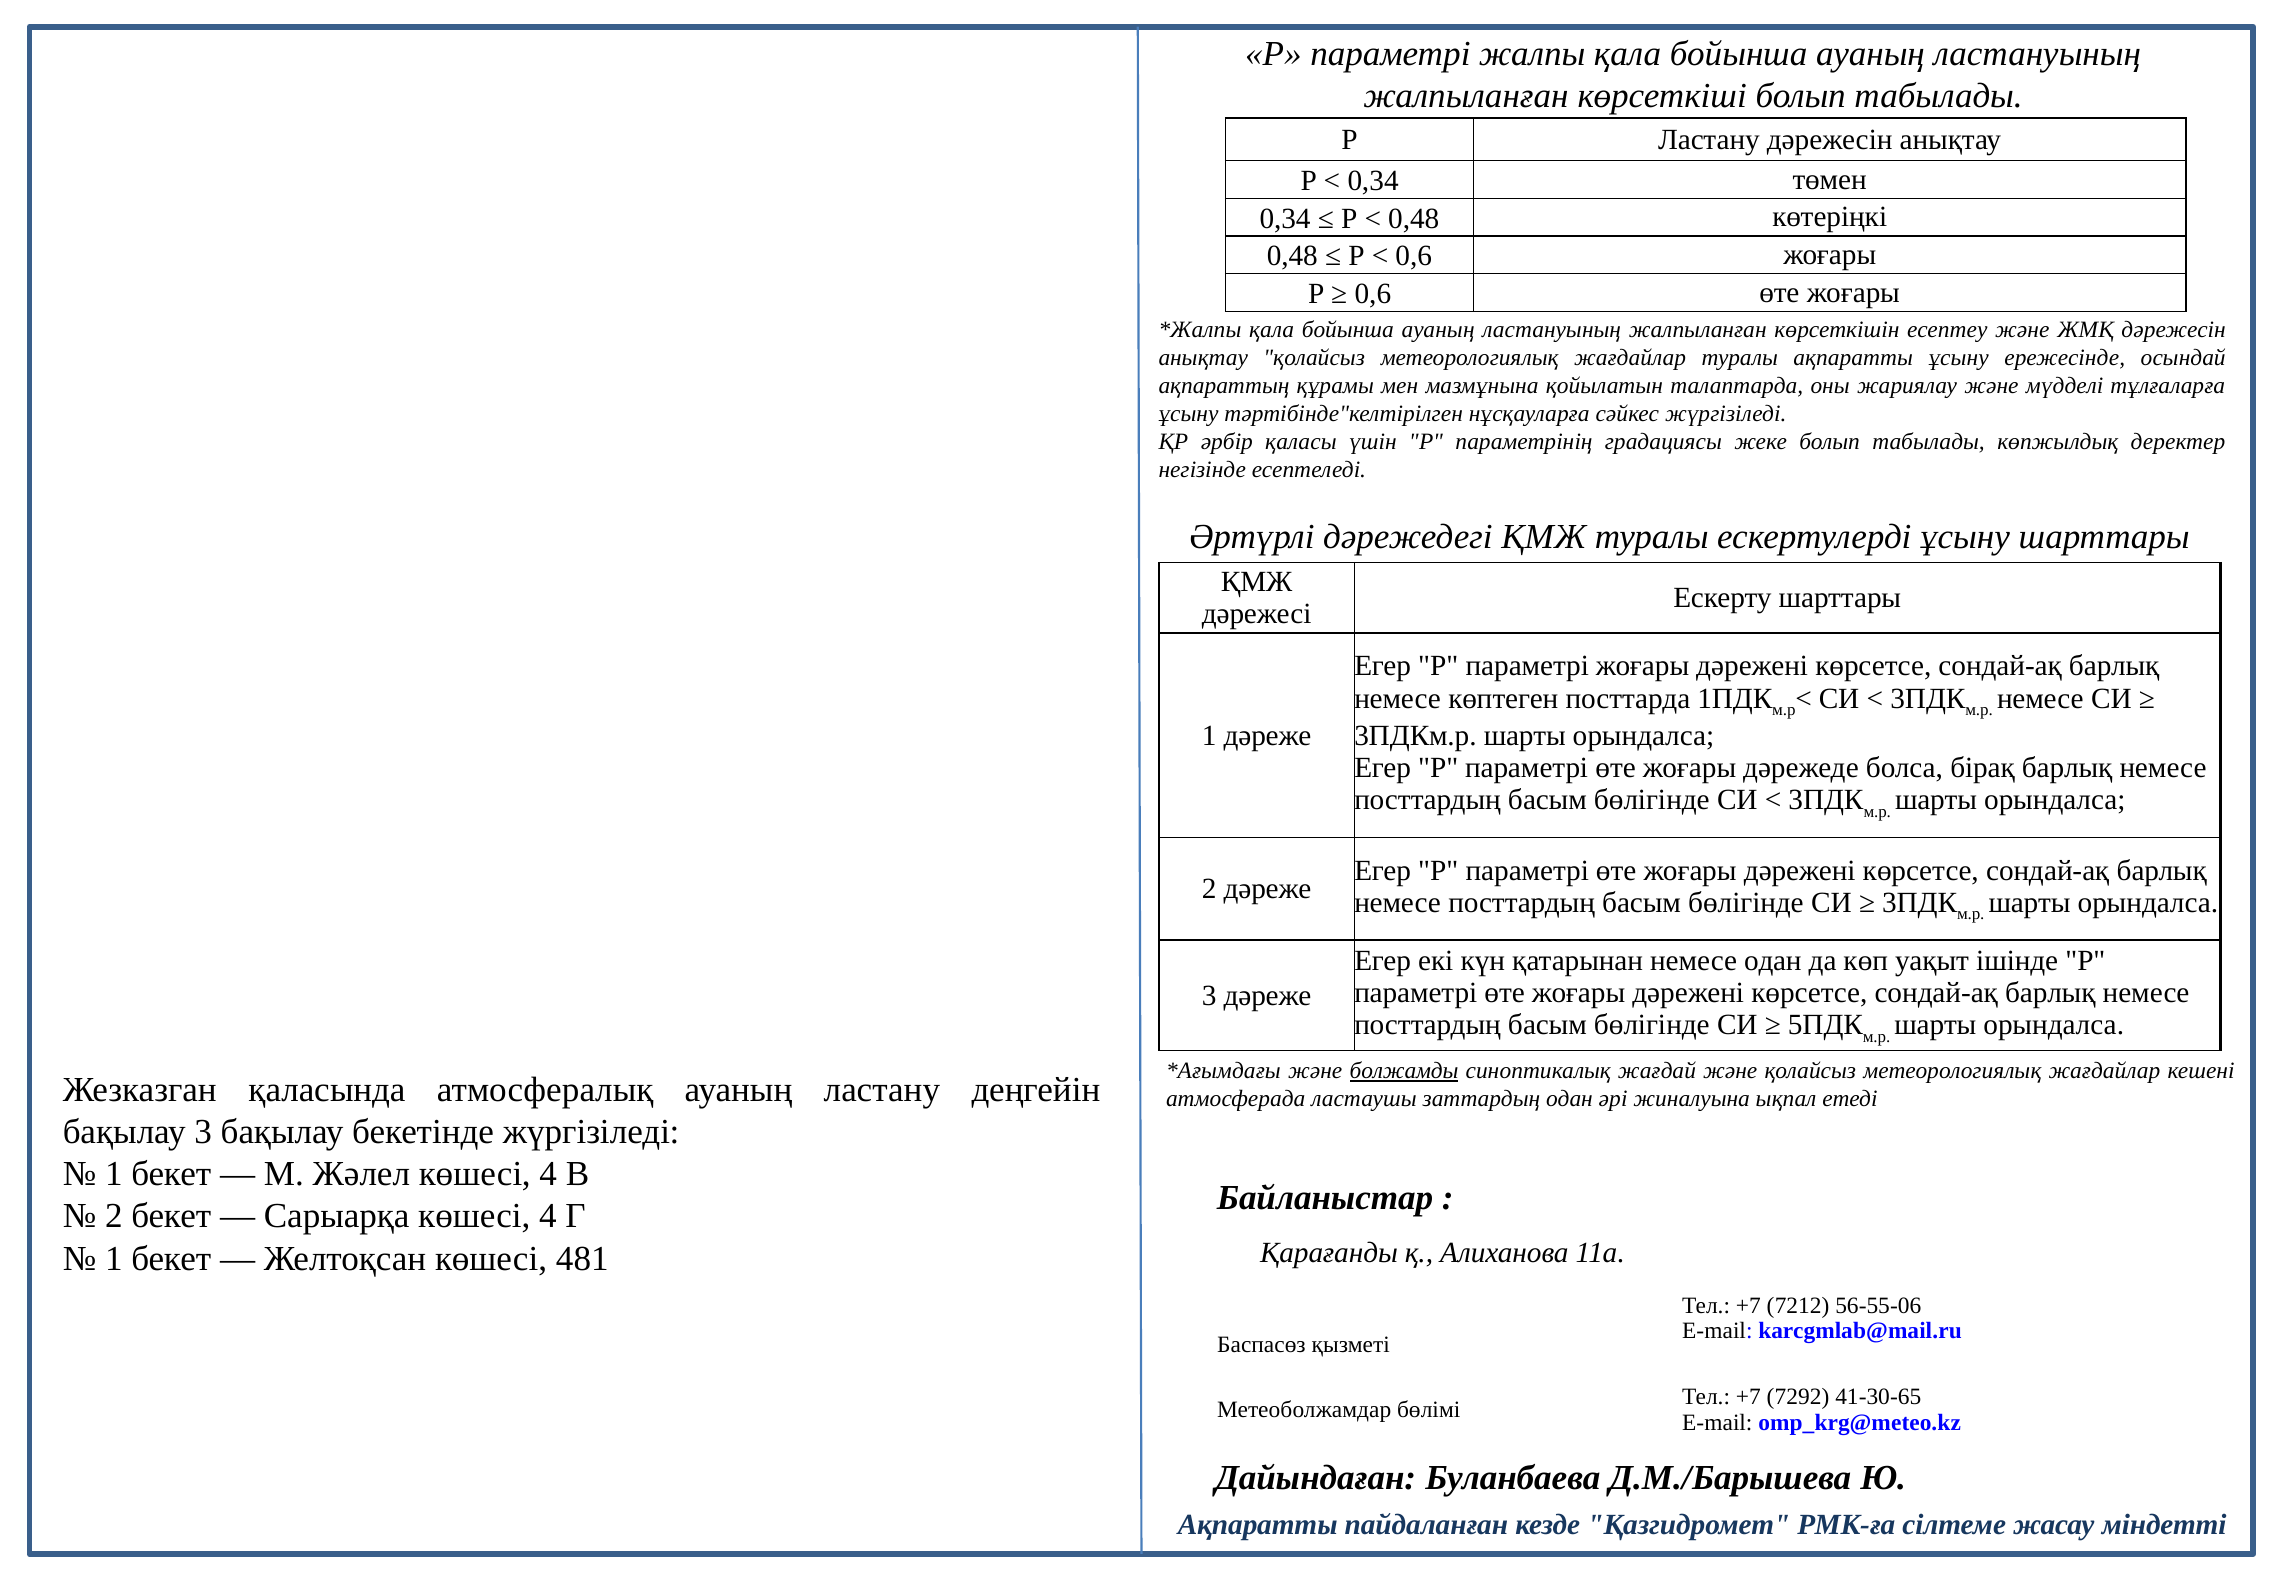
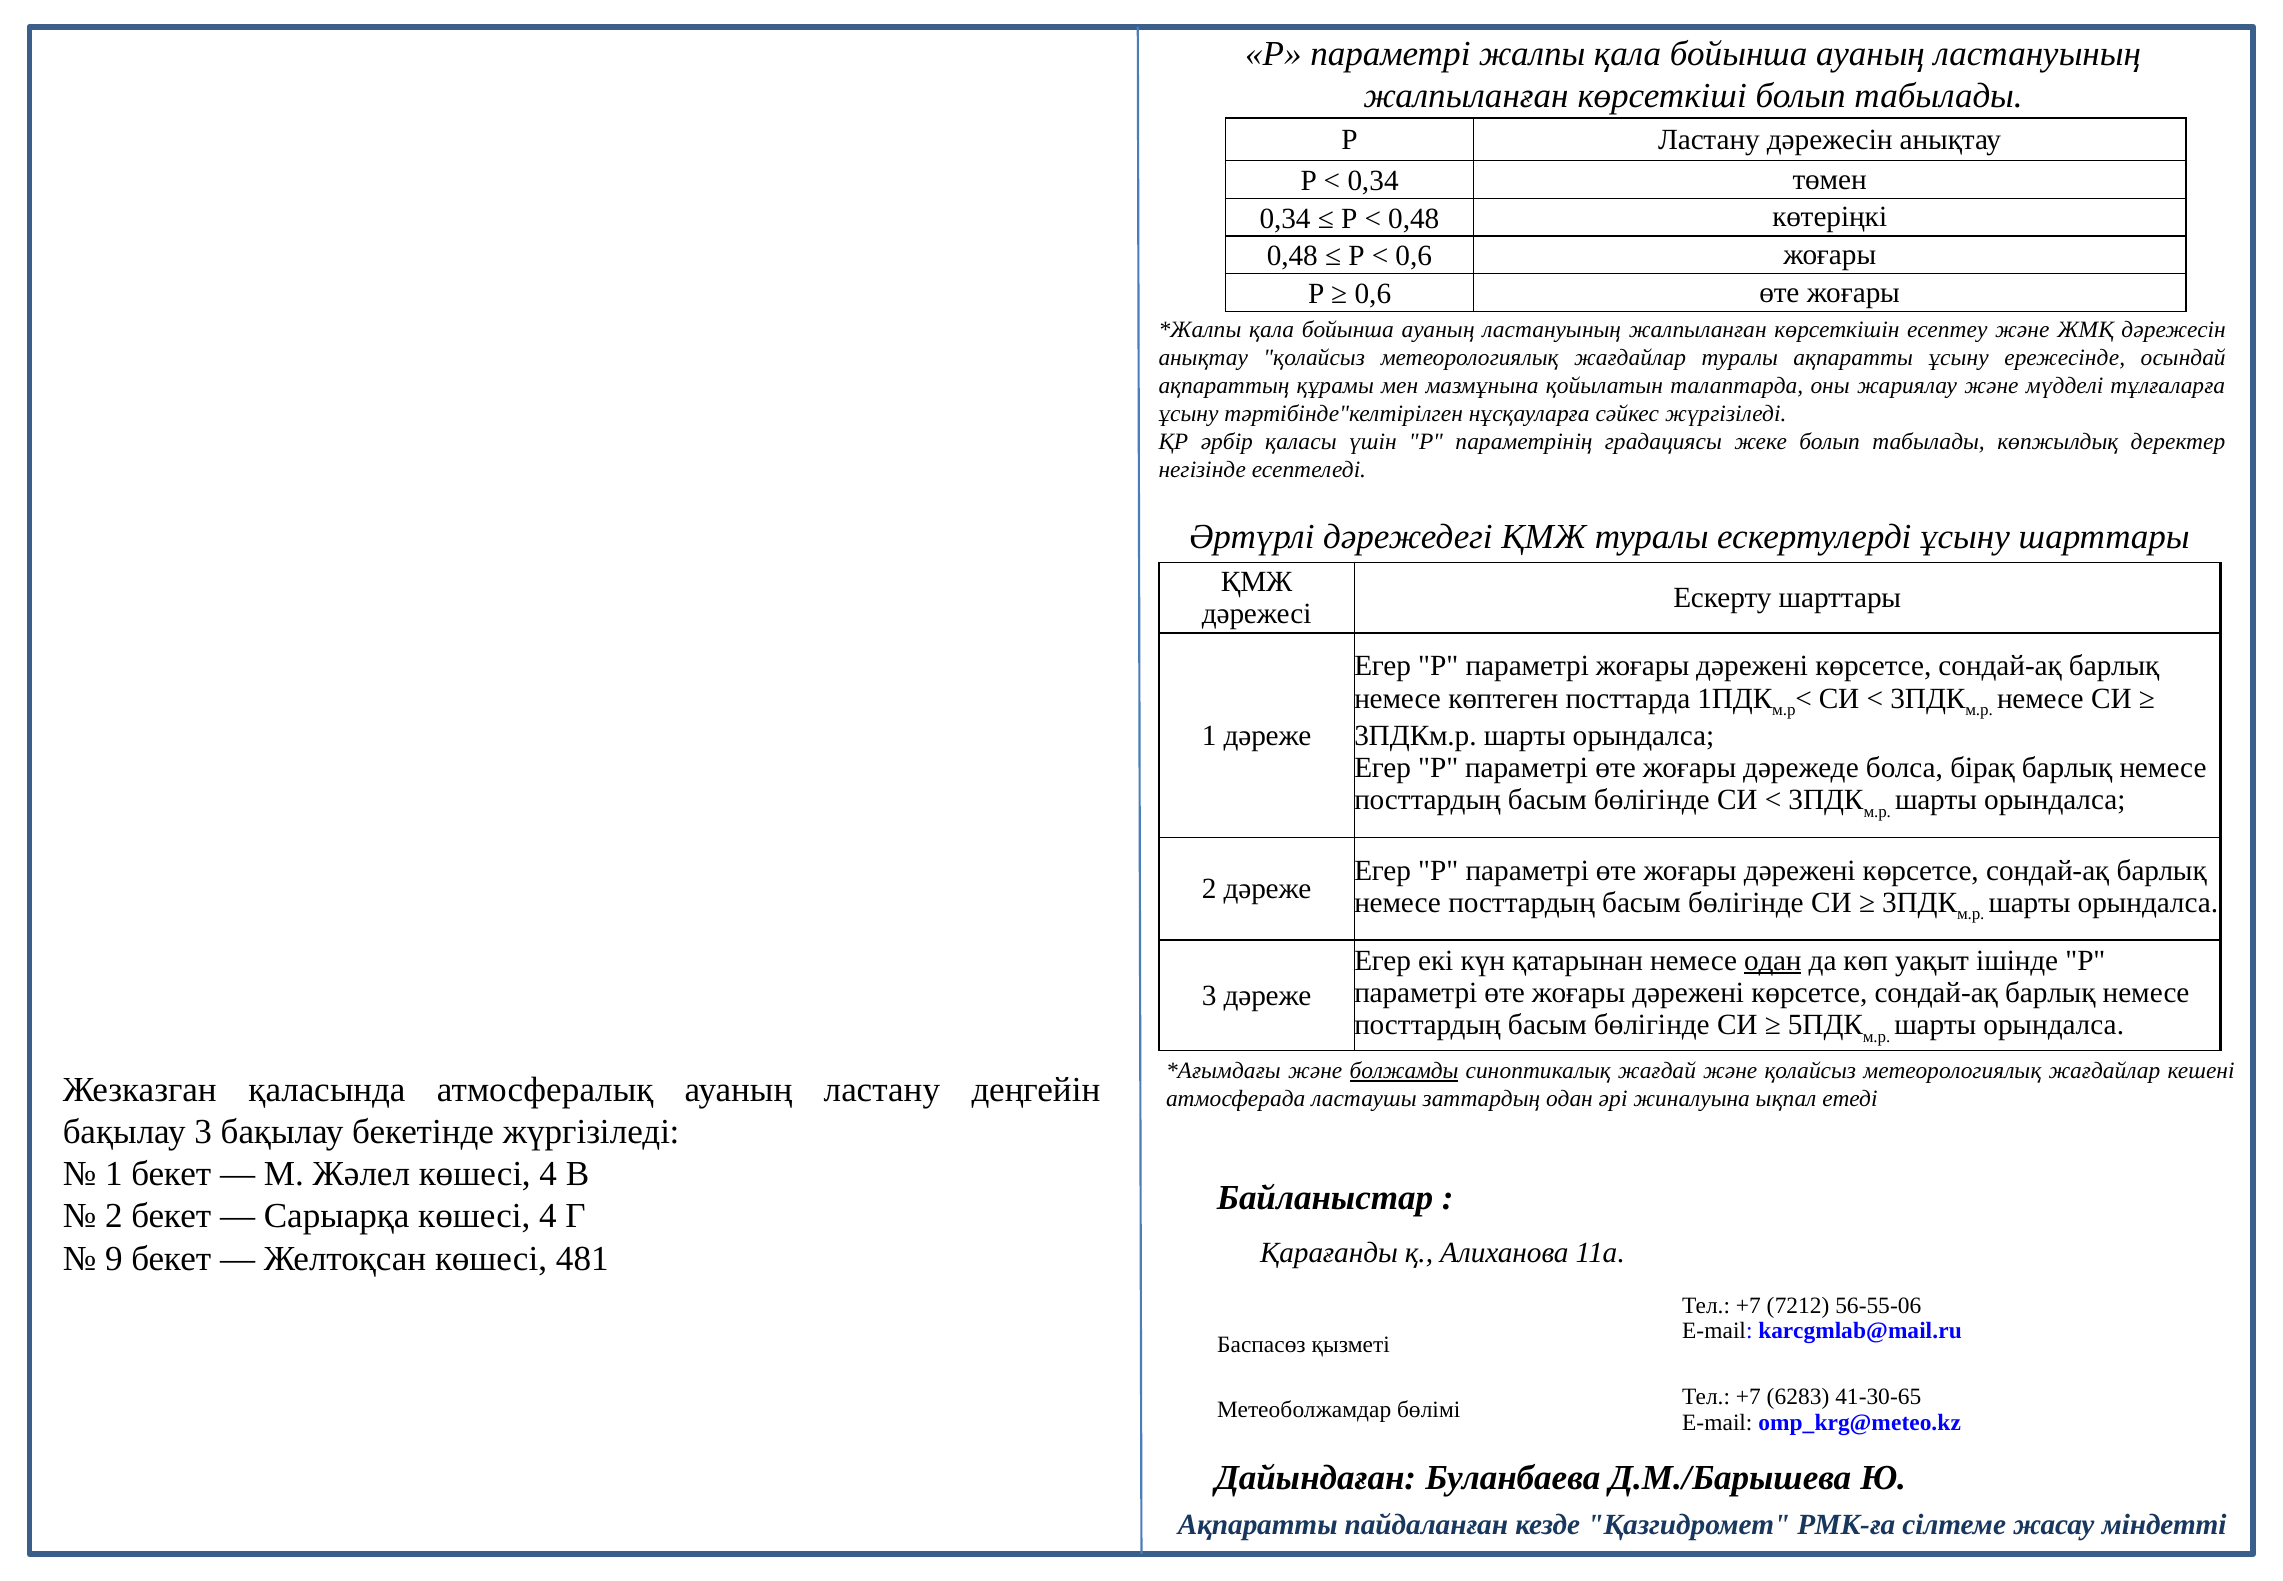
одан underline: none -> present (1773, 960)
1: 1 -> 9 (114, 1258)
7292: 7292 -> 6283 (1798, 1396)
